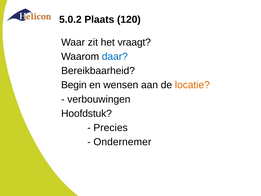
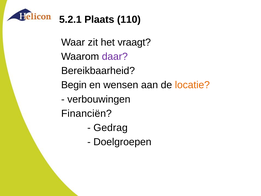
5.0.2: 5.0.2 -> 5.2.1 (70, 19)
120: 120 -> 110 (129, 19)
daar colour: blue -> purple (115, 56)
Hoofdstuk: Hoofdstuk -> Financiën (86, 113)
Precies: Precies -> Gedrag (111, 128)
Ondernemer: Ondernemer -> Doelgroepen (122, 142)
